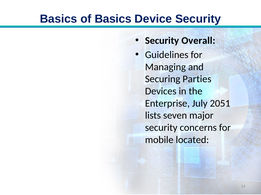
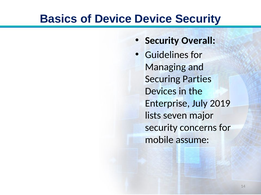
of Basics: Basics -> Device (113, 19)
2051: 2051 -> 2019 (220, 104)
located: located -> assume (192, 140)
